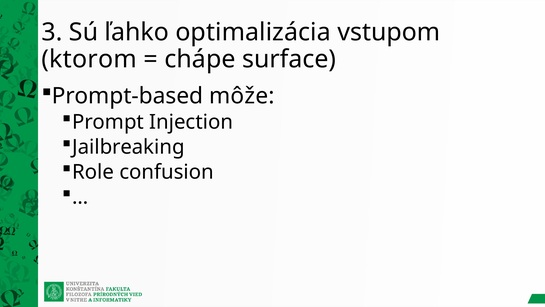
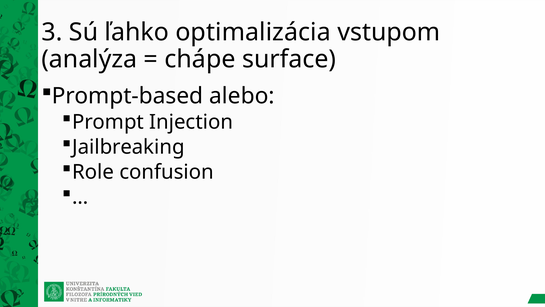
ktorom: ktorom -> analýza (89, 59)
môže: môže -> alebo (242, 96)
